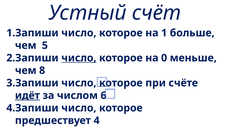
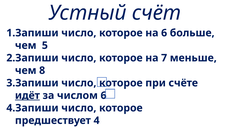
на 1: 1 -> 6 (164, 33)
число underline: present -> none (79, 58)
на 0: 0 -> 7 (164, 58)
